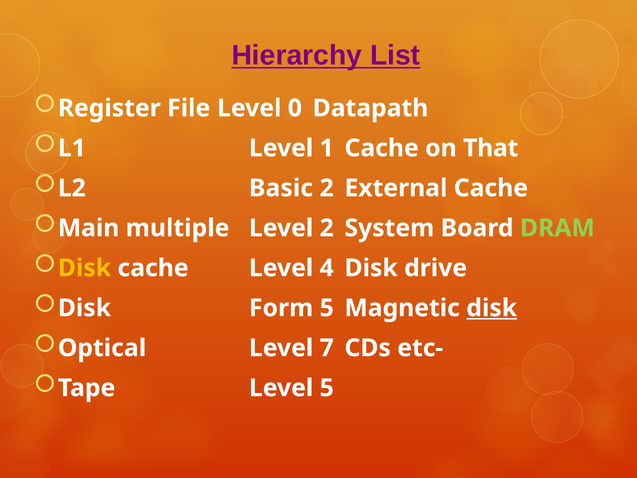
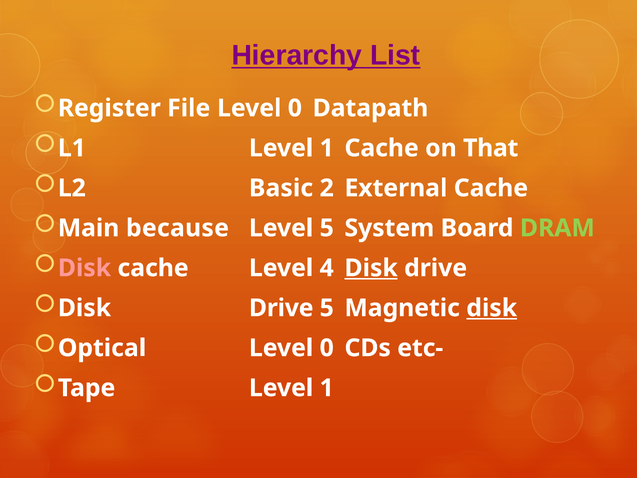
multiple: multiple -> because (177, 228)
Level 2: 2 -> 5 (327, 228)
Disk colour: yellow -> pink (84, 268)
Disk underline: none -> present (371, 268)
Form: Form -> Drive (281, 308)
Optical Level 7: 7 -> 0 (327, 348)
Tape Level 5: 5 -> 1 (327, 388)
